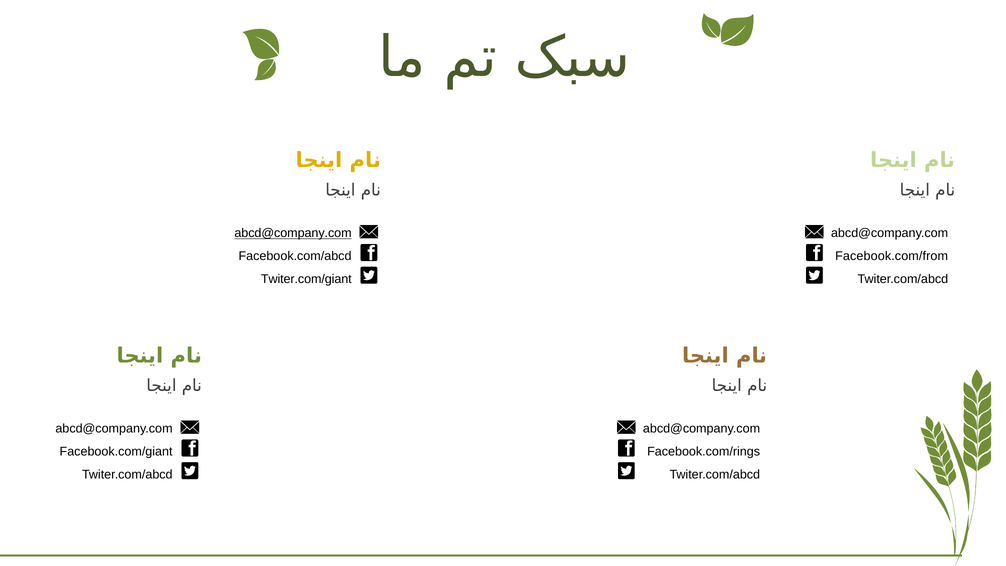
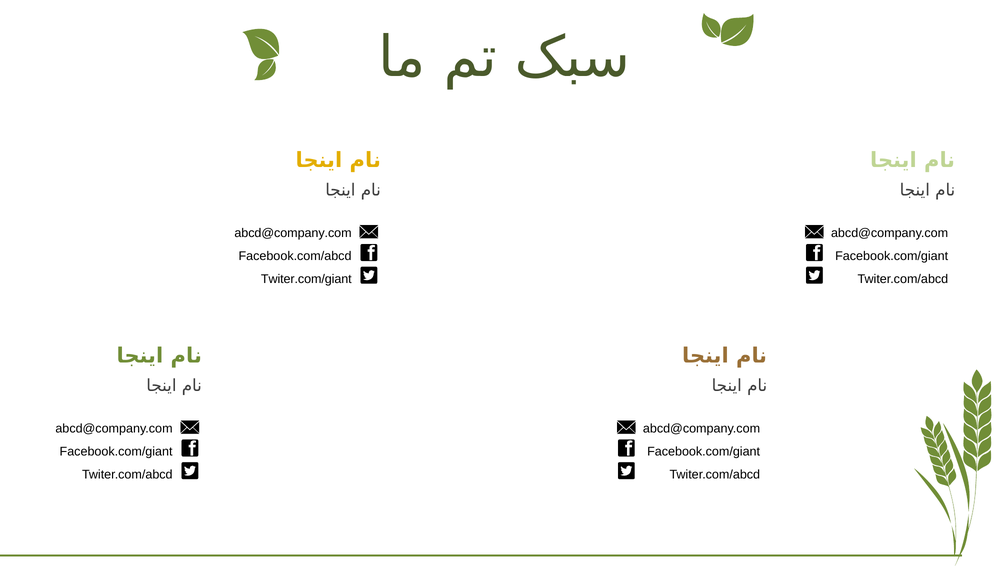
abcd@company.com underline: present -> none (293, 233)
Facebook.com/from: Facebook.com/from -> Facebook.com/giant (892, 256)
Facebook.com/rings: Facebook.com/rings -> Facebook.com/giant (704, 451)
